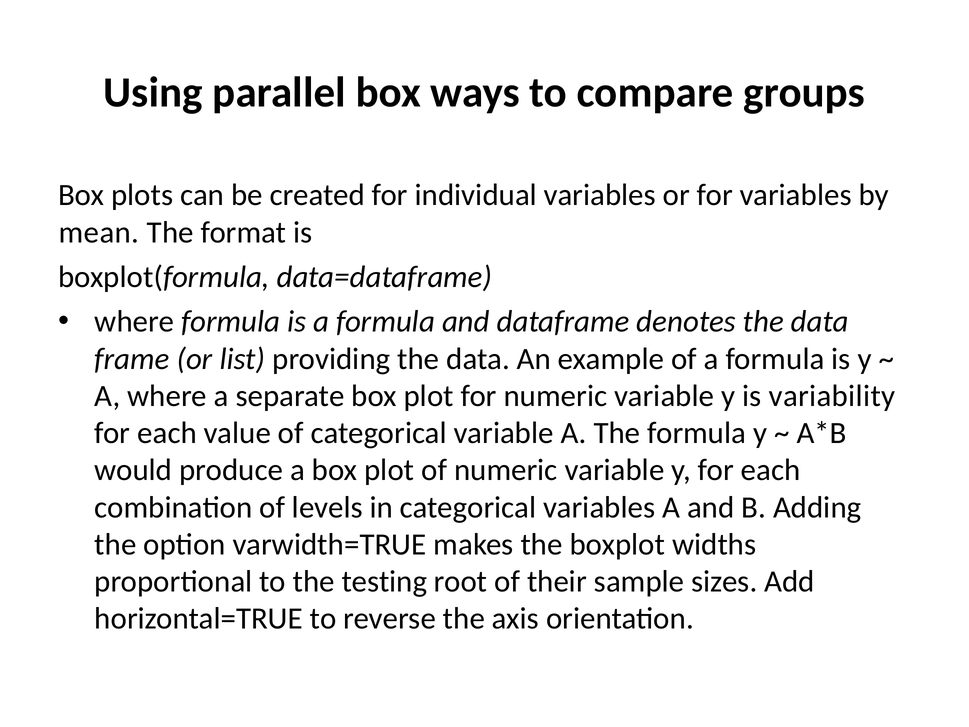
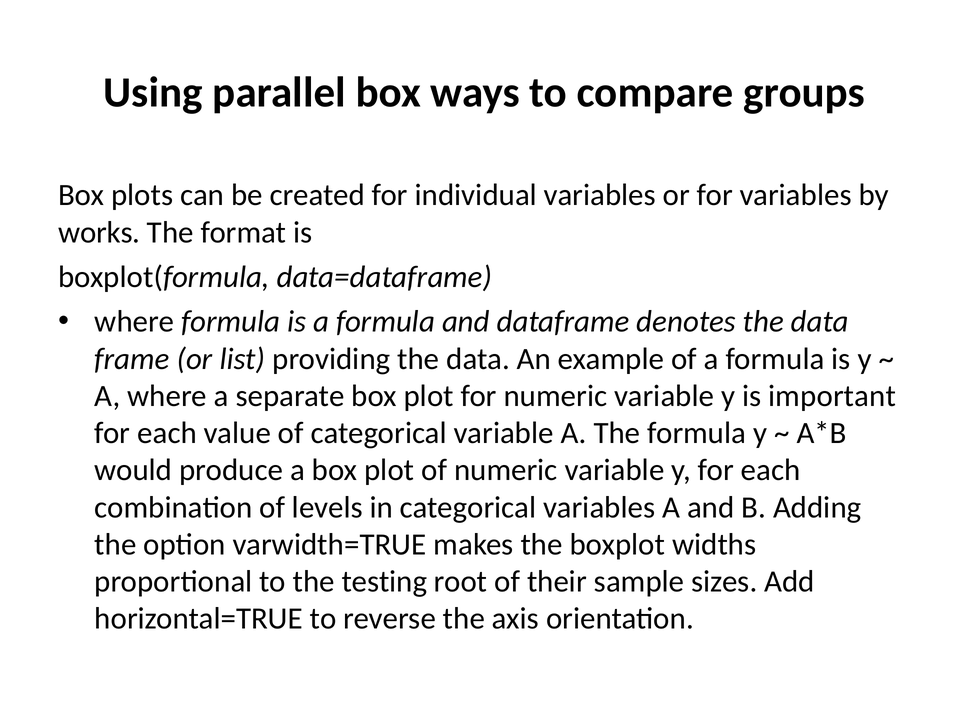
mean: mean -> works (99, 232)
variability: variability -> important (832, 396)
